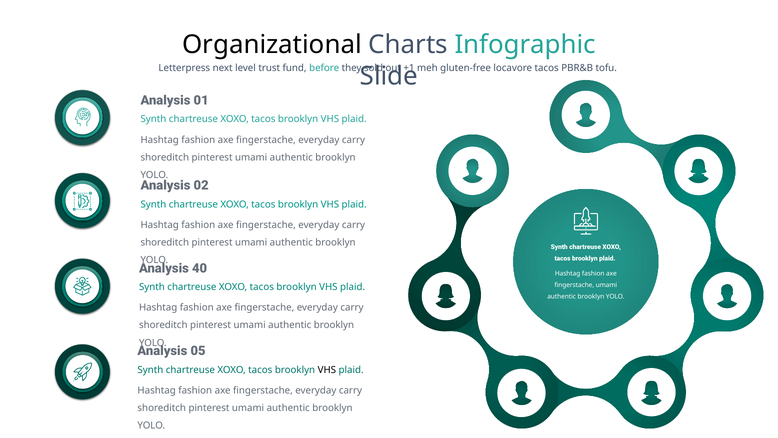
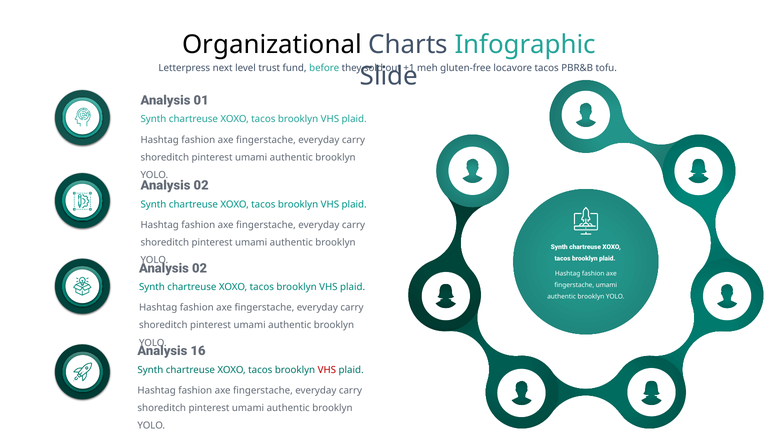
40: 40 -> 02 (200, 268)
05: 05 -> 16 (198, 351)
VHS colour: black -> red (327, 370)
